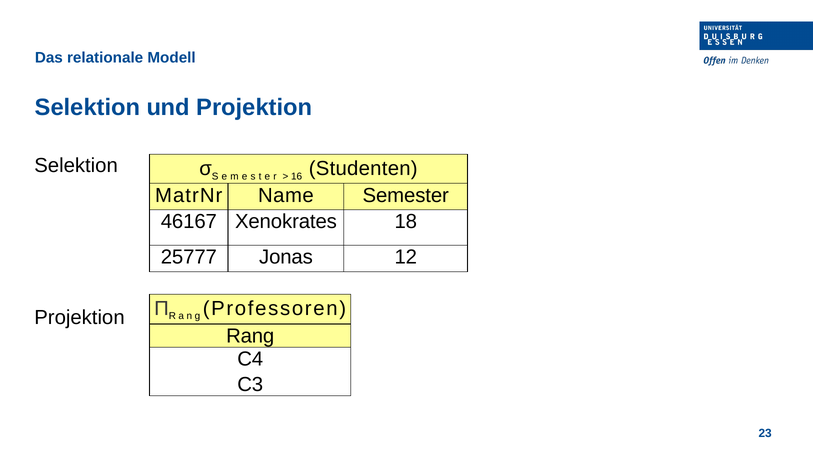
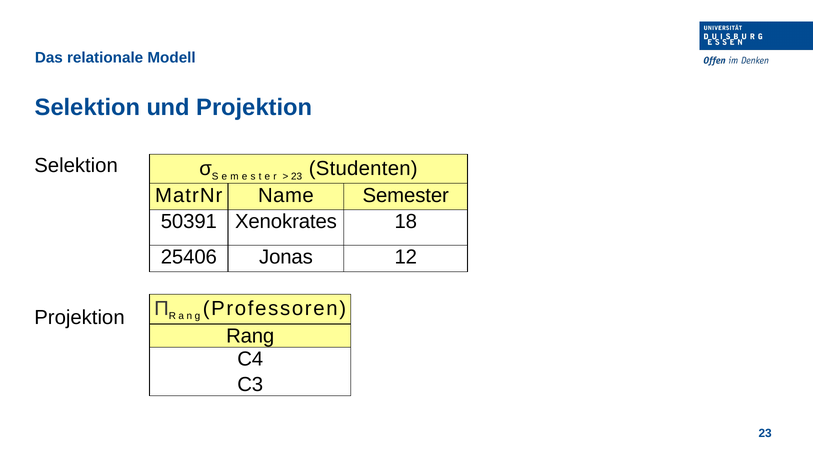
16: 16 -> 23 (297, 176)
46167: 46167 -> 50391 (189, 222)
25777: 25777 -> 25406 (189, 257)
